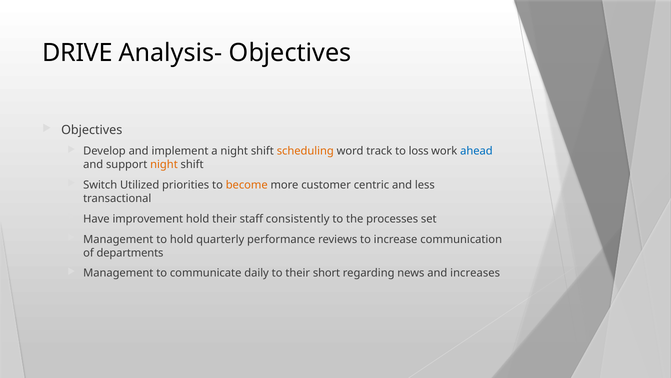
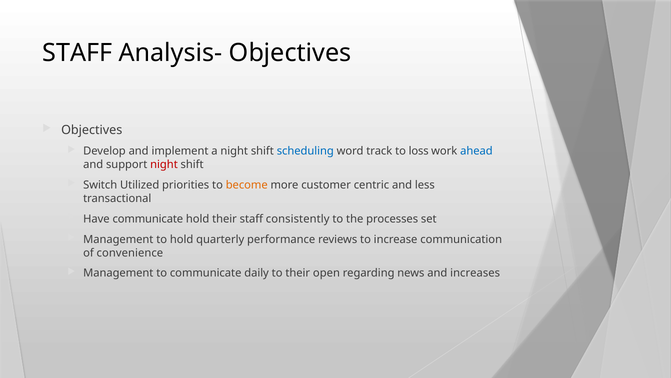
DRIVE: DRIVE -> STAFF (77, 53)
scheduling colour: orange -> blue (305, 151)
night colour: orange -> red (164, 164)
Have improvement: improvement -> communicate (148, 219)
departments: departments -> convenience (130, 252)
short: short -> open (326, 273)
